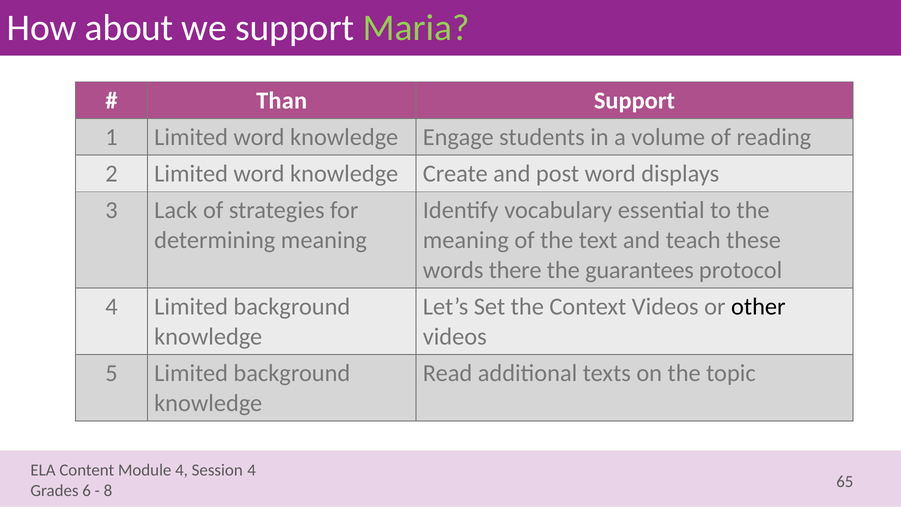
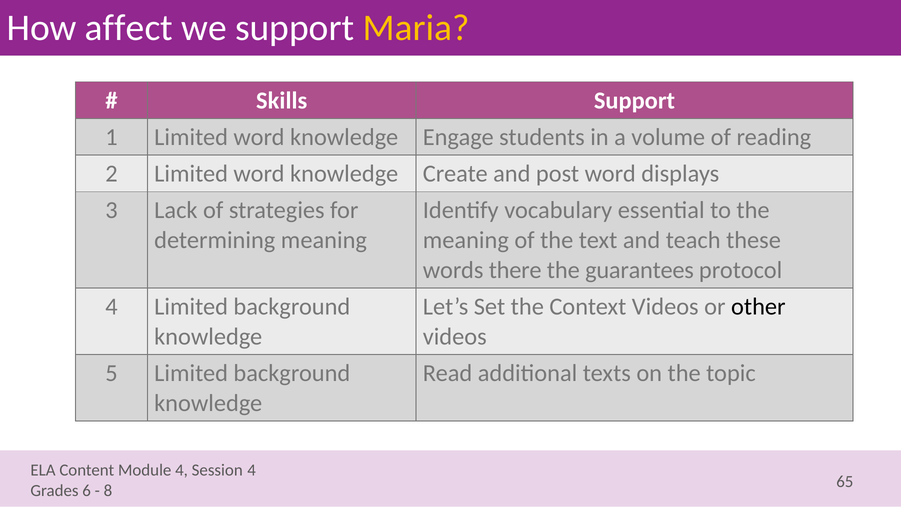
about: about -> affect (129, 28)
Maria colour: light green -> yellow (416, 28)
Than: Than -> Skills (282, 100)
